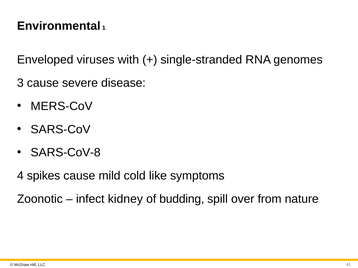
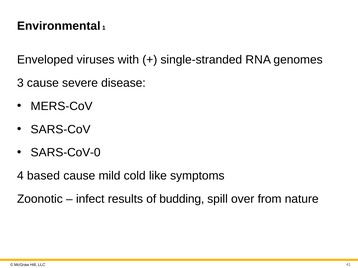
S-CoV-8: S-CoV-8 -> S-CoV-0 (78, 153)
spikes: spikes -> based (43, 176)
kidney: kidney -> results (125, 199)
